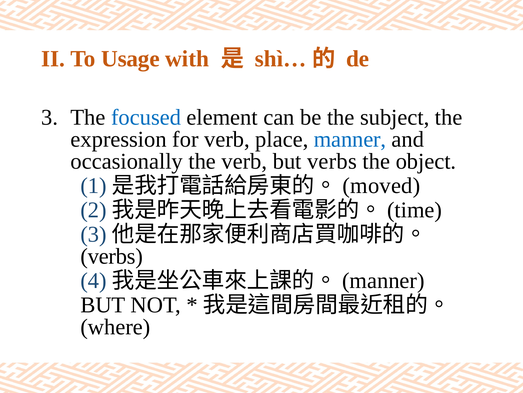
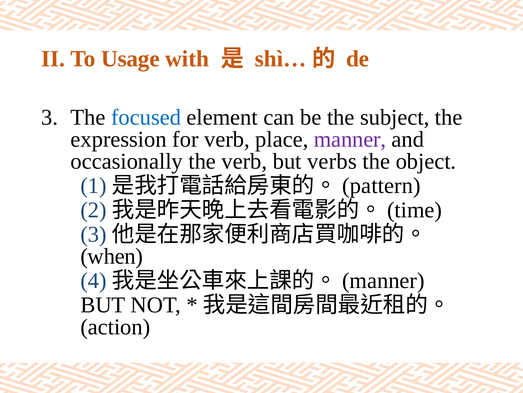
manner colour: blue -> purple (350, 139)
moved: moved -> pattern (381, 185)
verbs: verbs -> when (112, 256)
where: where -> action (115, 326)
